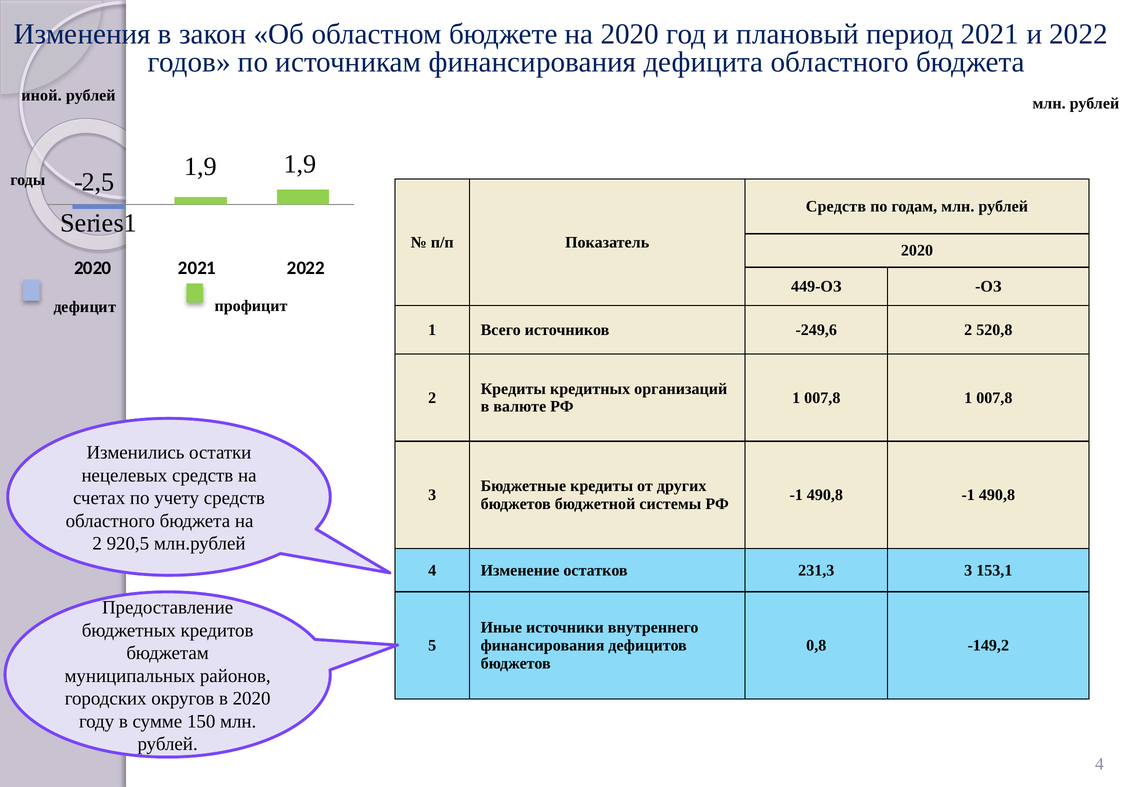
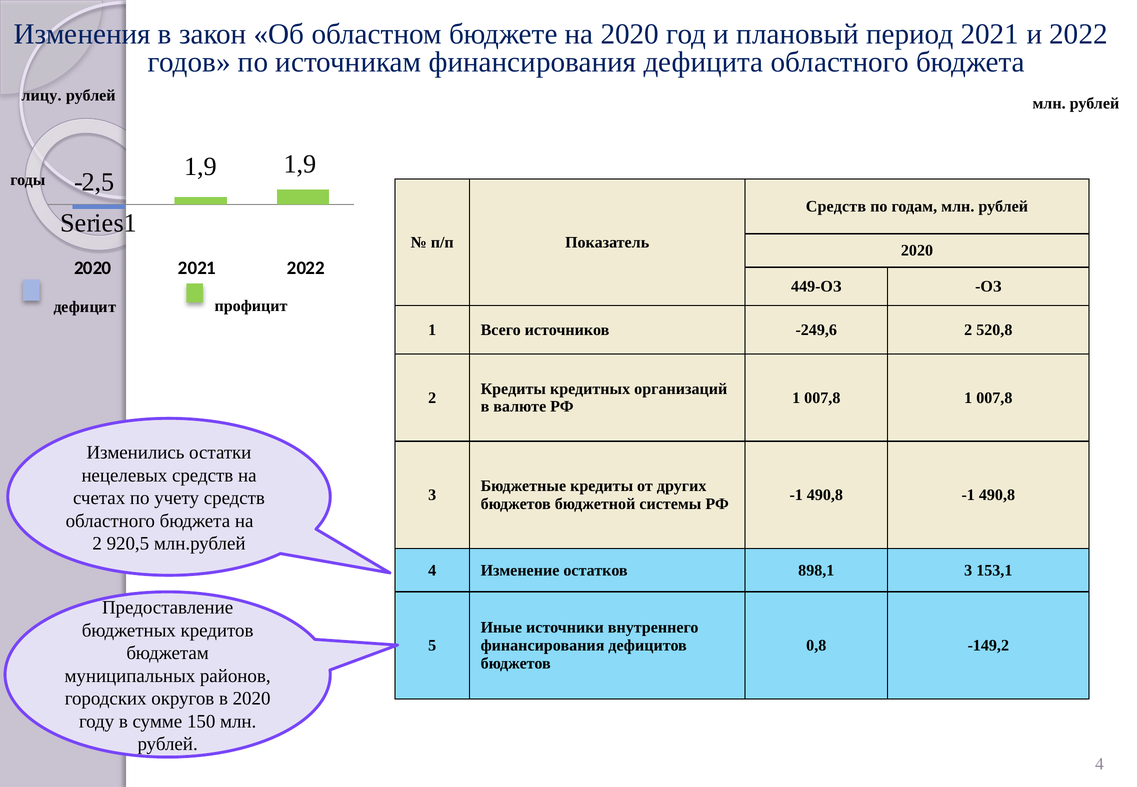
иной: иной -> лицу (41, 95)
231,3: 231,3 -> 898,1 (816, 570)
